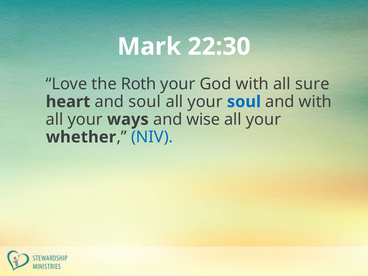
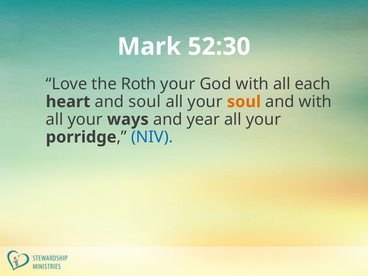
22:30: 22:30 -> 52:30 (219, 47)
sure: sure -> each (313, 84)
soul colour: blue -> orange (244, 102)
wise: wise -> year (203, 119)
whether: whether -> porridge (81, 137)
